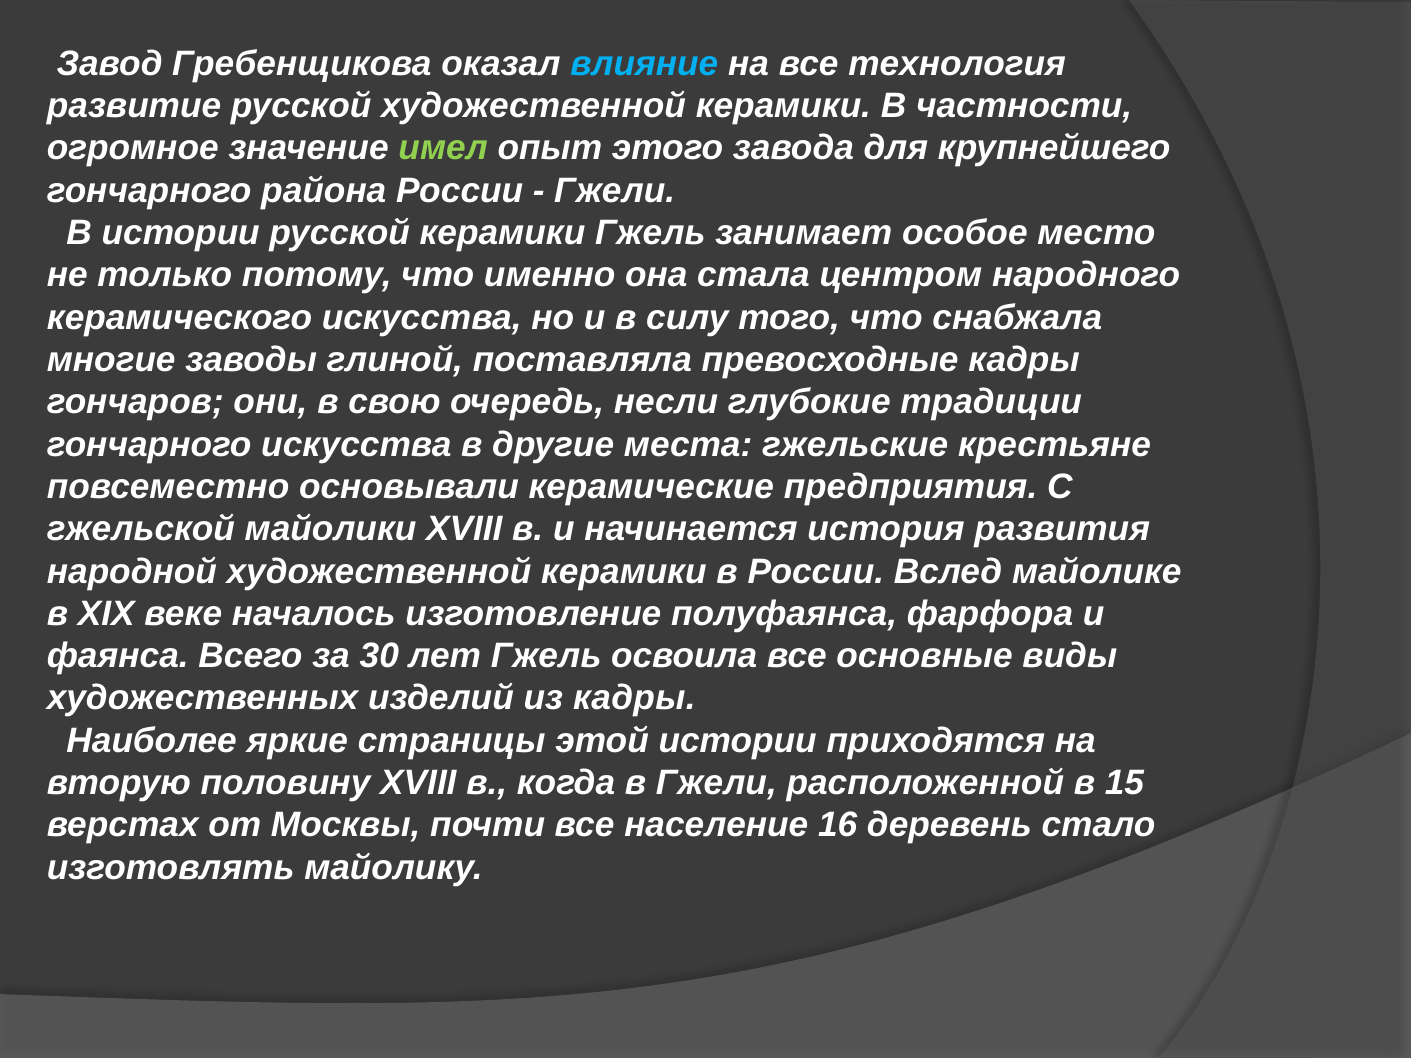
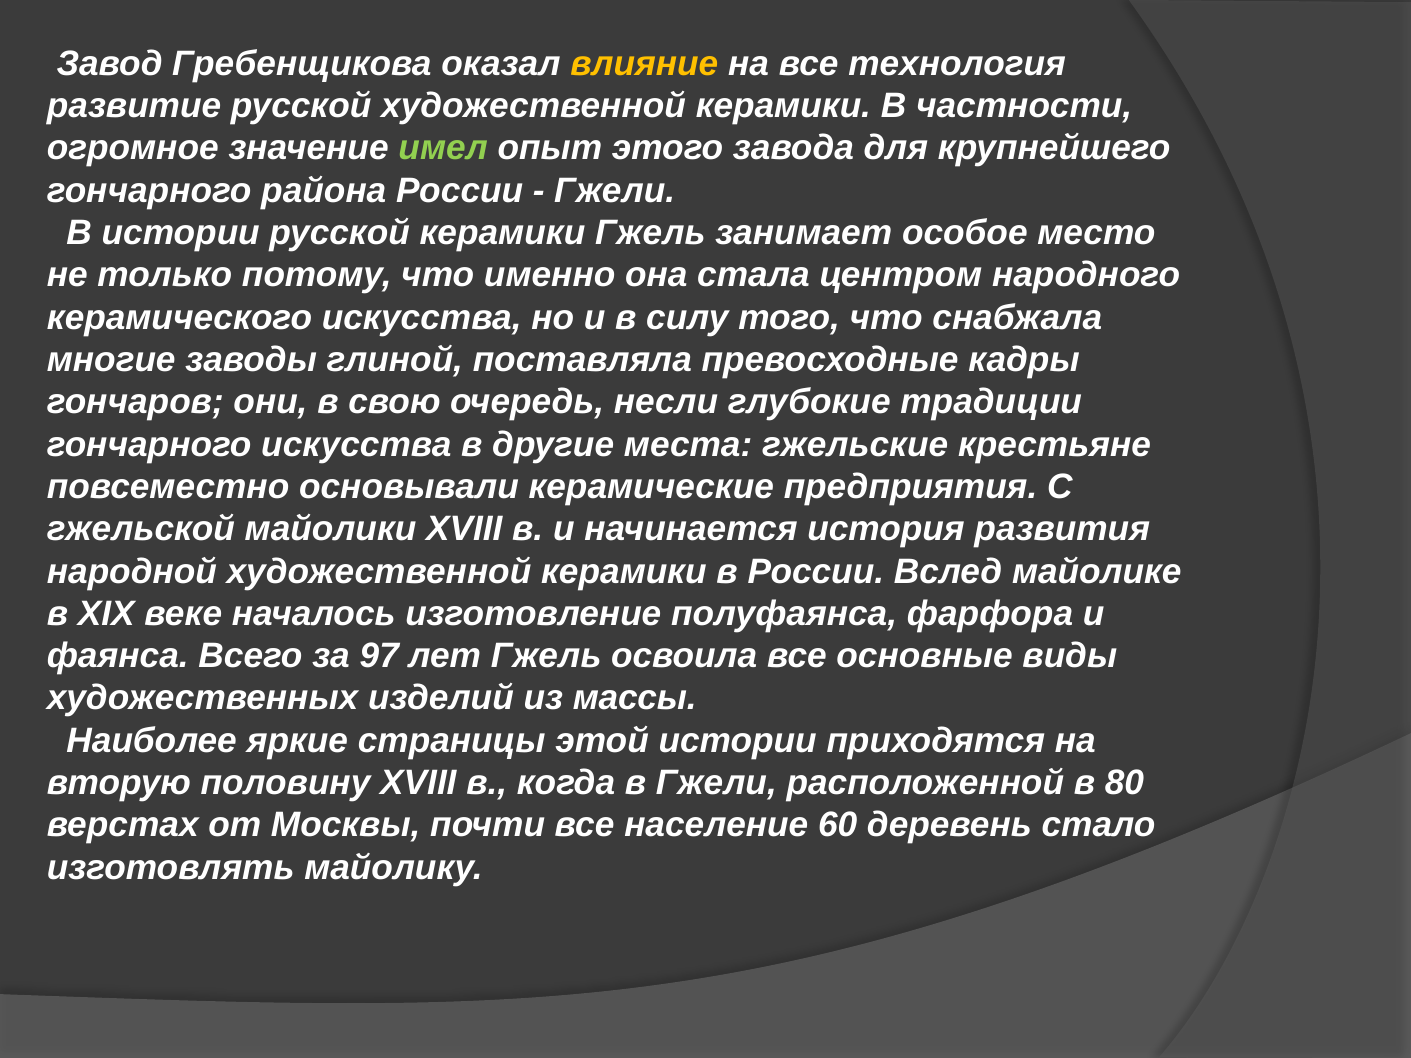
влияние colour: light blue -> yellow (644, 64)
30: 30 -> 97 (379, 656)
из кадры: кадры -> массы (635, 699)
15: 15 -> 80 (1124, 783)
16: 16 -> 60 (838, 826)
